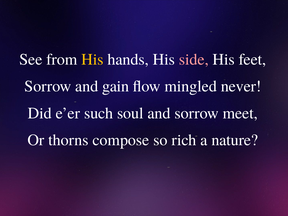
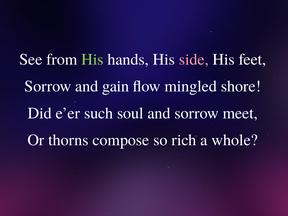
His colour: yellow -> light green (92, 59)
never: never -> shore (241, 86)
nature: nature -> whole (235, 140)
